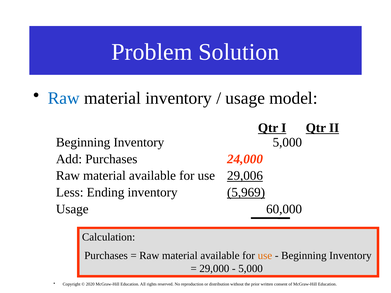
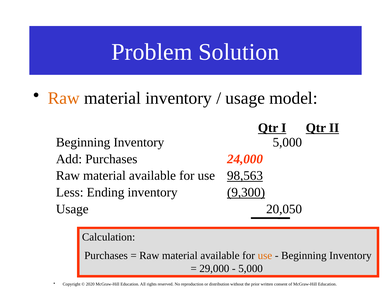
Raw colour: blue -> orange (64, 98)
29,006: 29,006 -> 98,563 (245, 176)
5,969: 5,969 -> 9,300 (246, 192)
60,000: 60,000 -> 20,050 (284, 209)
